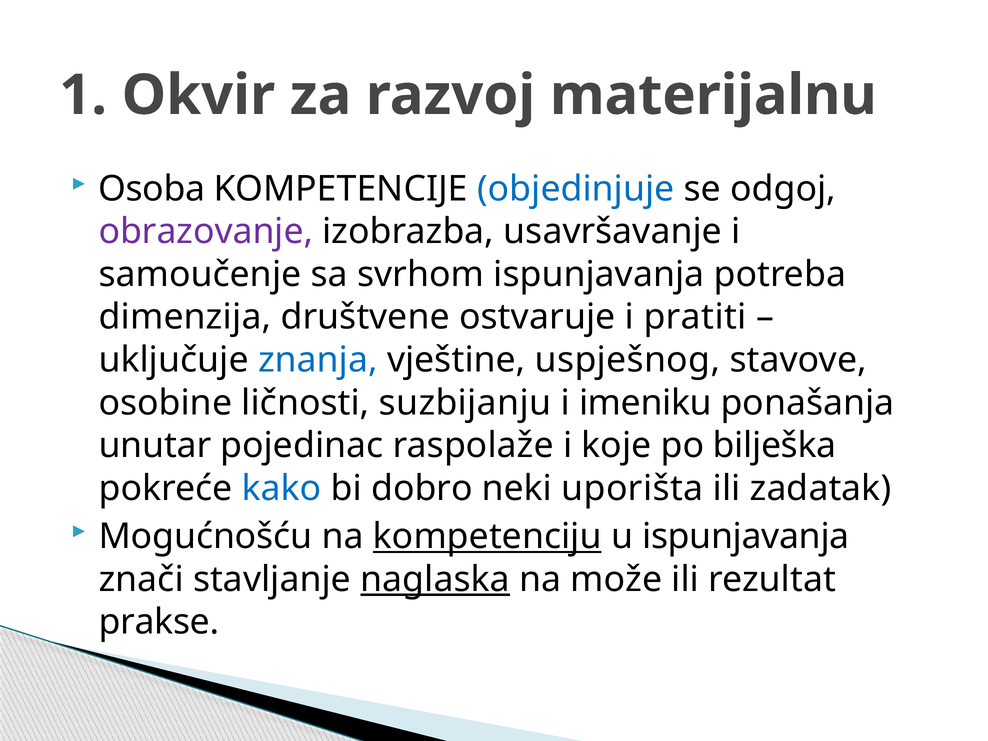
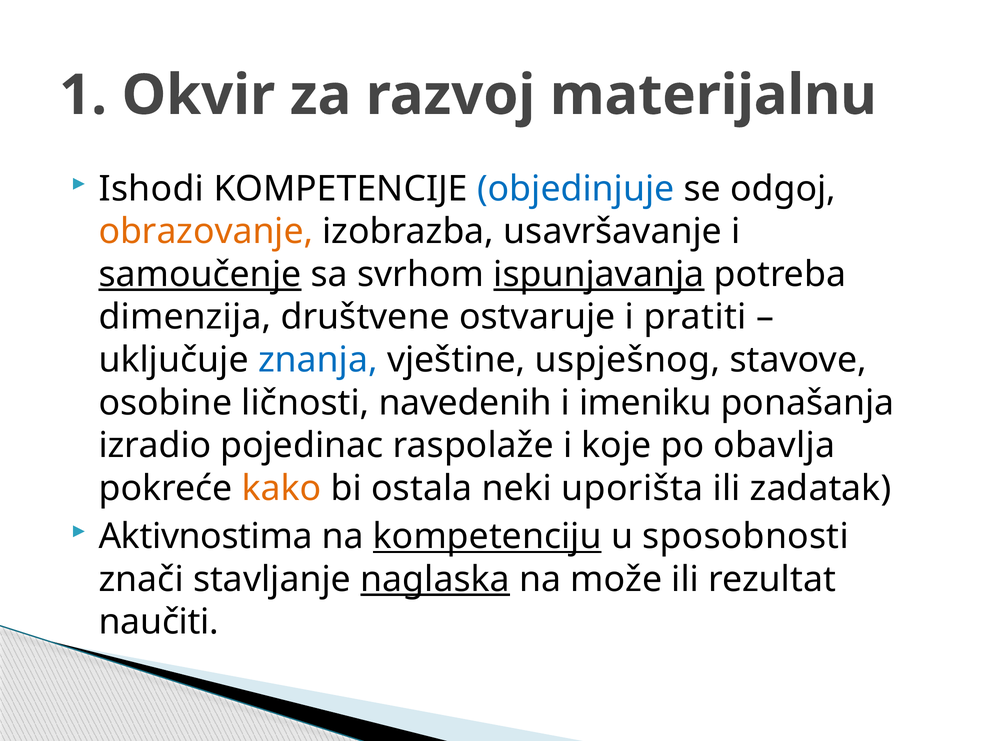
Osoba: Osoba -> Ishodi (151, 189)
obrazovanje colour: purple -> orange (206, 232)
samoučenje underline: none -> present (200, 274)
ispunjavanja underline: none -> present (599, 274)
suzbijanju: suzbijanju -> navedenih (465, 403)
unutar: unutar -> izradio (155, 446)
bilješka: bilješka -> obavlja (774, 446)
kako colour: blue -> orange (282, 488)
dobro: dobro -> ostala (422, 488)
Mogućnošću: Mogućnošću -> Aktivnostima (206, 537)
u ispunjavanja: ispunjavanja -> sposobnosti (746, 537)
prakse: prakse -> naučiti (159, 622)
